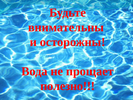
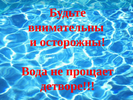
полезно: полезно -> детворе (68, 86)
